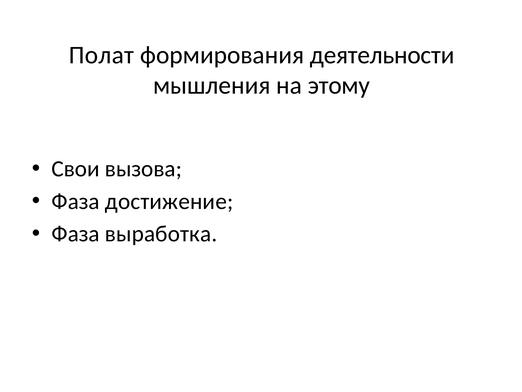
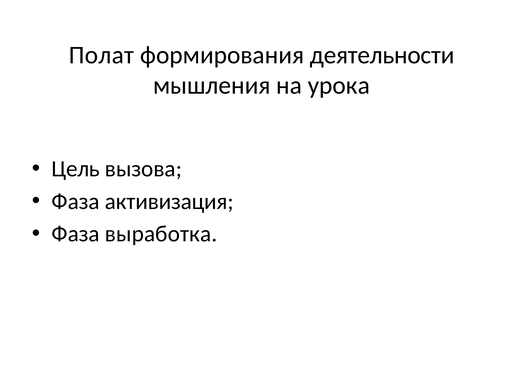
этому: этому -> урока (339, 85)
Свои: Свои -> Цель (76, 169)
достижение: достижение -> активизация (169, 201)
